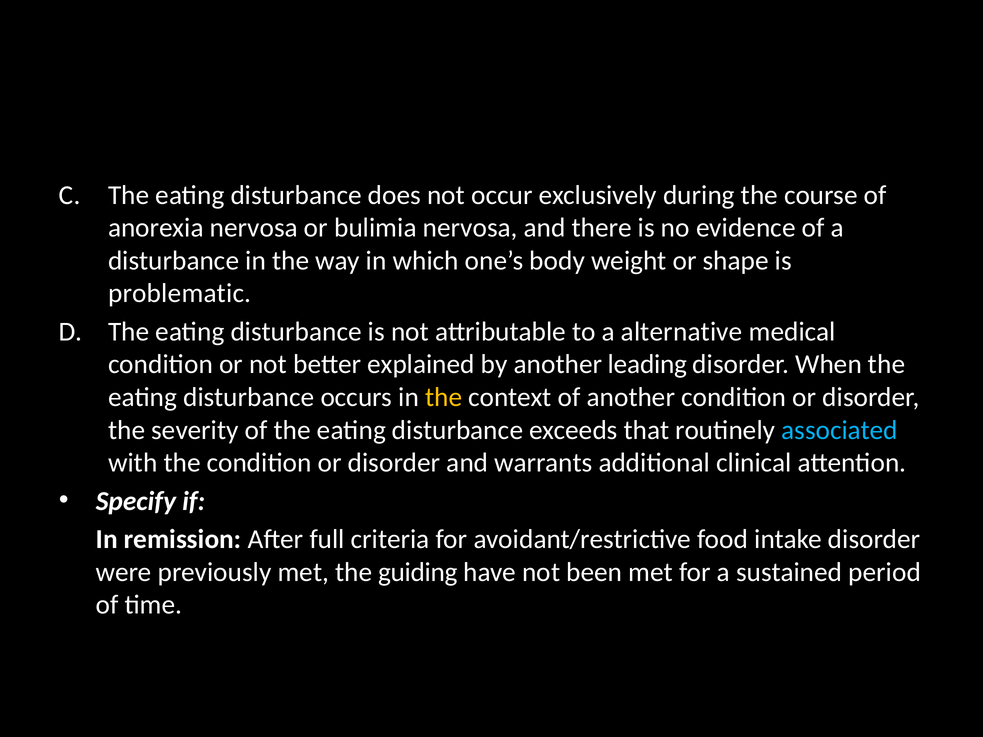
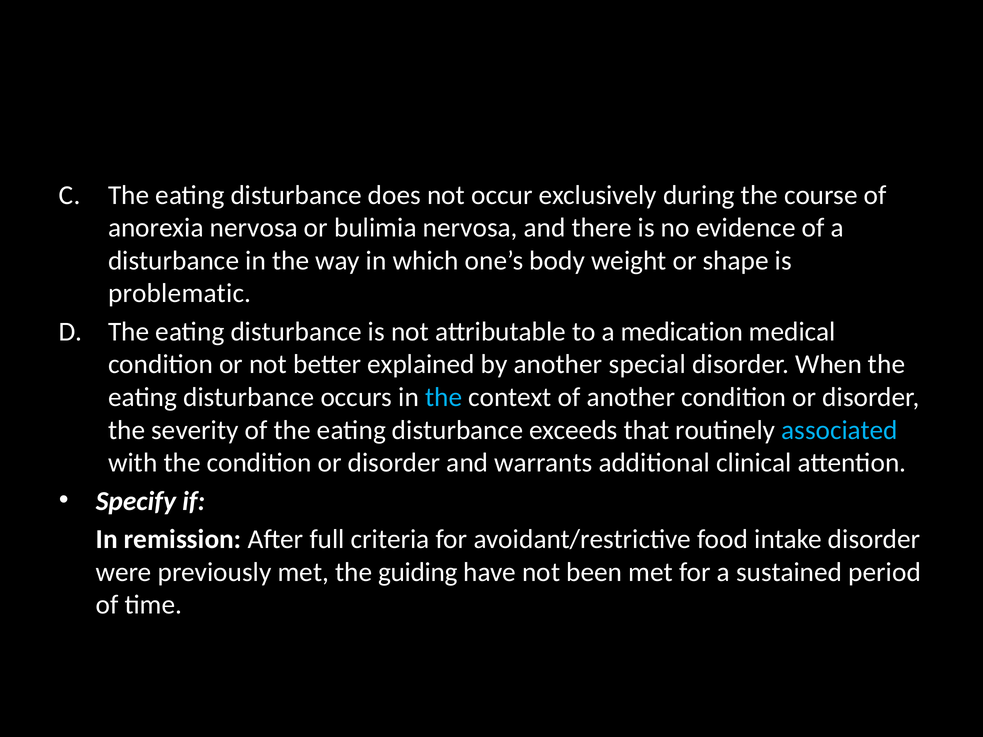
alternative: alternative -> medication (682, 332)
leading: leading -> special (647, 365)
the colour: yellow -> light blue (444, 397)
